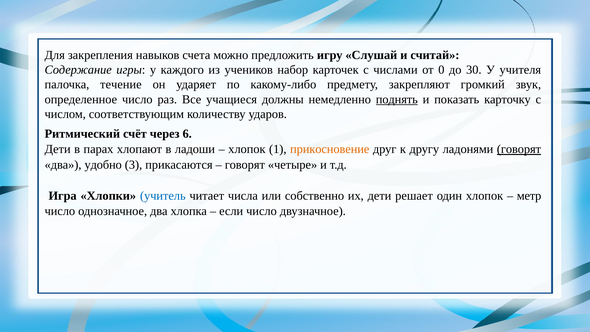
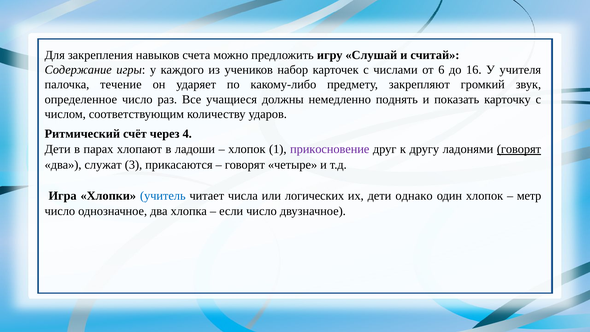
0: 0 -> 6 (441, 70)
30: 30 -> 16 (474, 70)
поднять underline: present -> none (397, 99)
6: 6 -> 4 (187, 134)
прикосновение colour: orange -> purple (330, 149)
удобно: удобно -> служат (103, 165)
собственно: собственно -> логических (315, 196)
решает: решает -> однако (414, 196)
